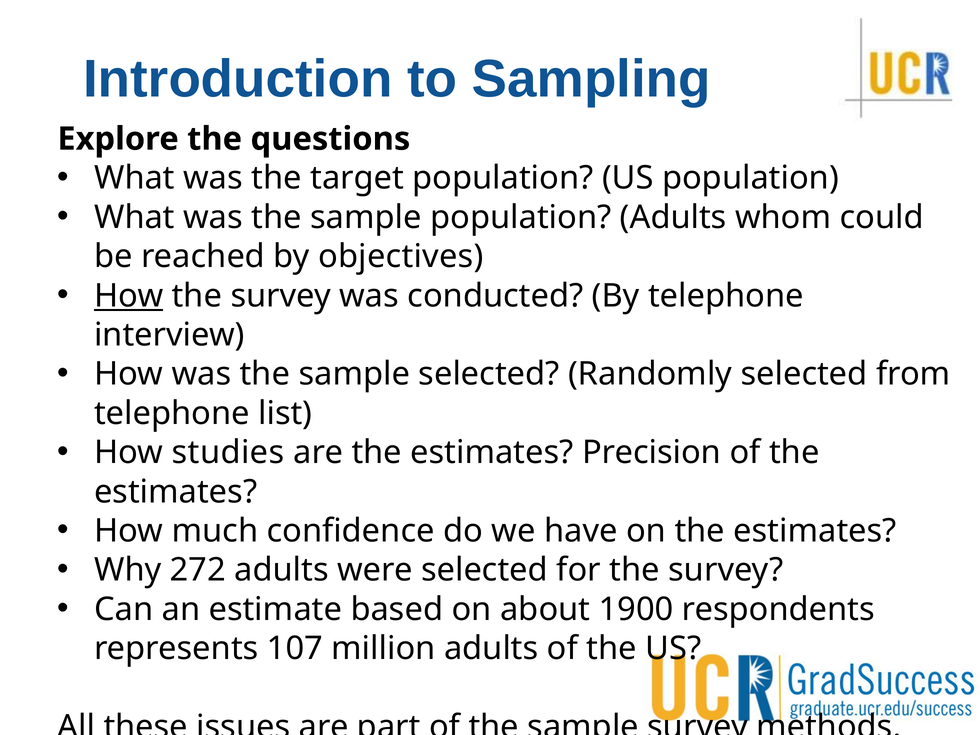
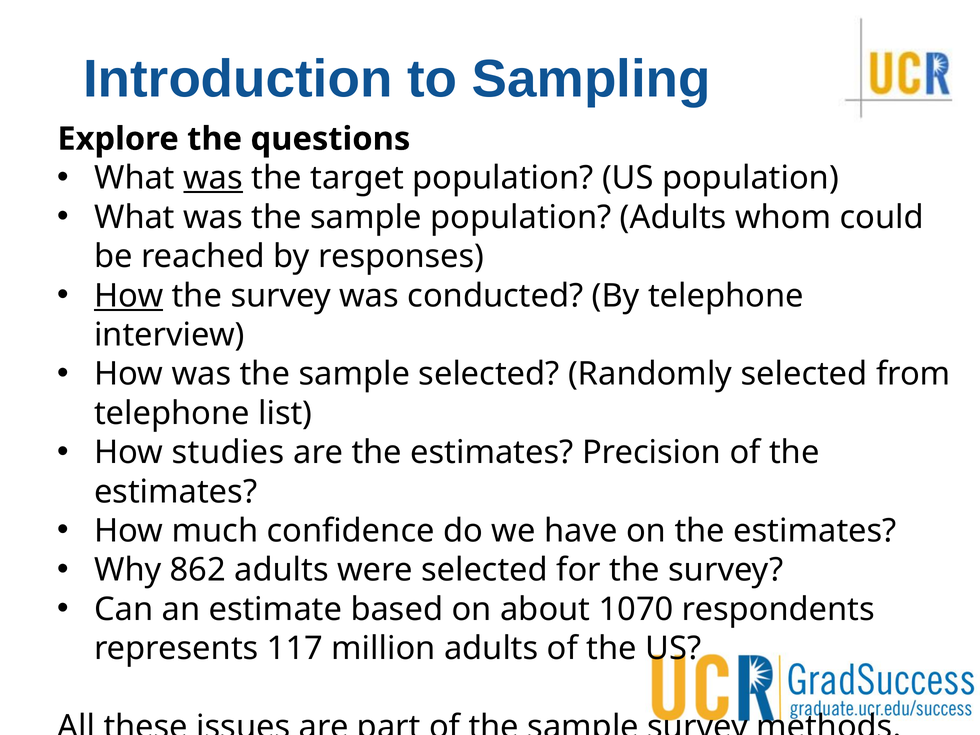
was underline: none -> present (213, 178)
objectives: objectives -> responses (401, 257)
272: 272 -> 862 (198, 570)
1900: 1900 -> 1070 (636, 609)
107: 107 -> 117 (295, 649)
